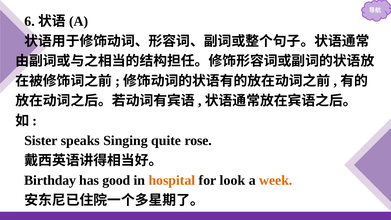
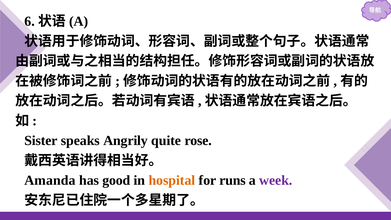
Singing: Singing -> Angrily (126, 141)
Birthday: Birthday -> Amanda (50, 180)
look: look -> runs (233, 180)
week colour: orange -> purple (276, 180)
